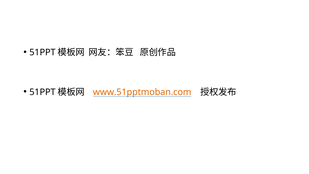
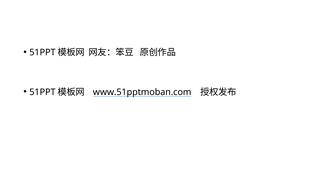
www.51pptmoban.com colour: orange -> black (142, 92)
